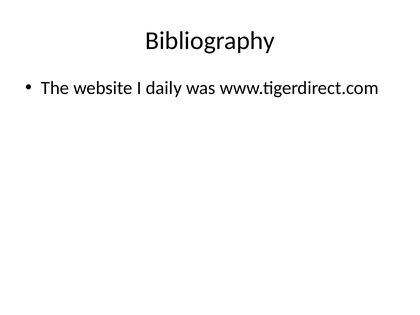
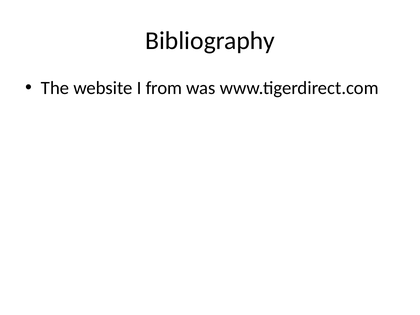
daily: daily -> from (164, 88)
